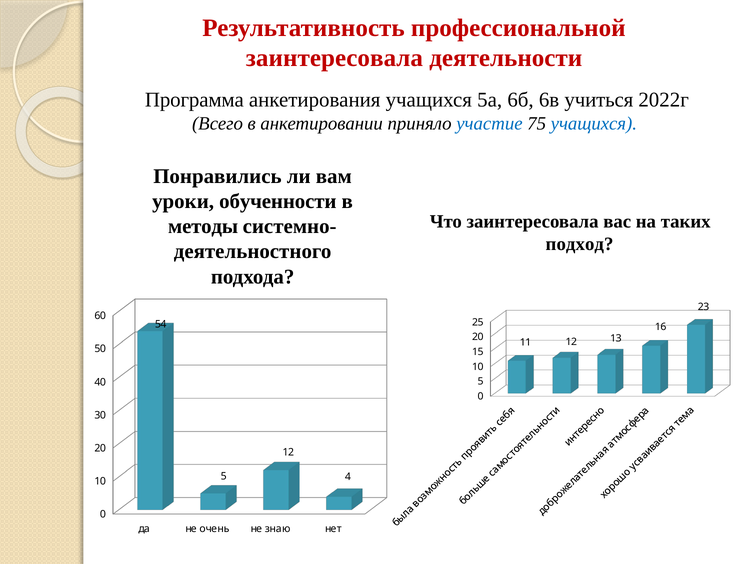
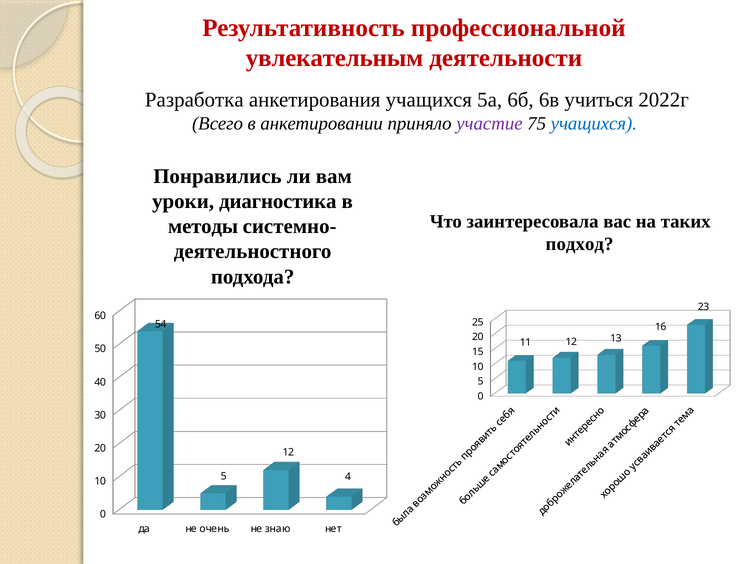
заинтересовала: заинтересовала -> увлекательным (335, 58)
Программа: Программа -> Разработка (194, 100)
участие colour: blue -> purple (489, 124)
обученности: обученности -> диагностика (278, 201)
